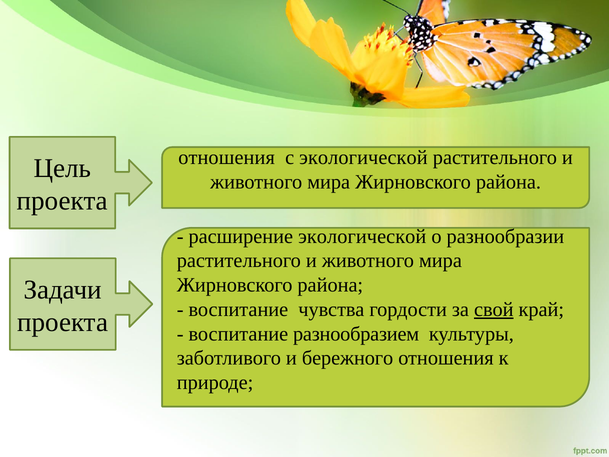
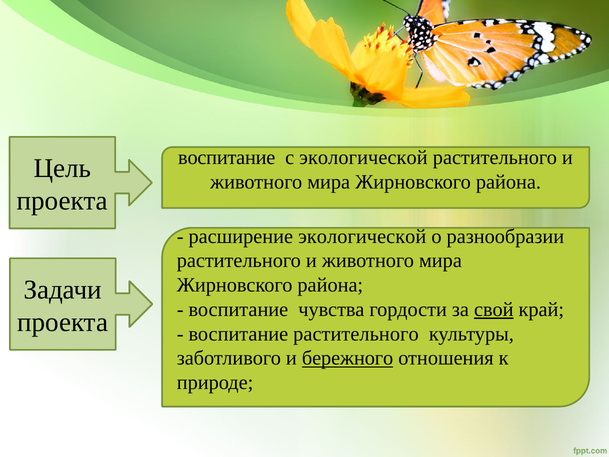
отношения: отношения -> воспитание (227, 158)
воспитание разнообразием: разнообразием -> растительного (356, 334)
бережного underline: none -> present (348, 358)
